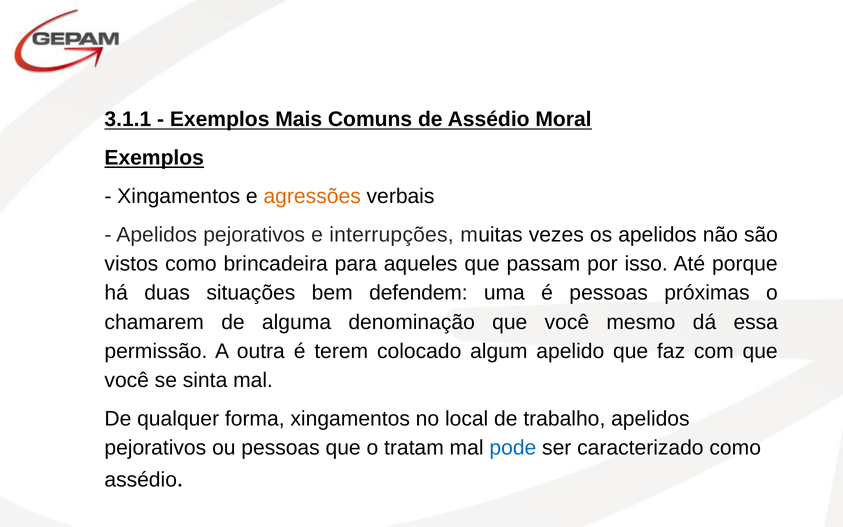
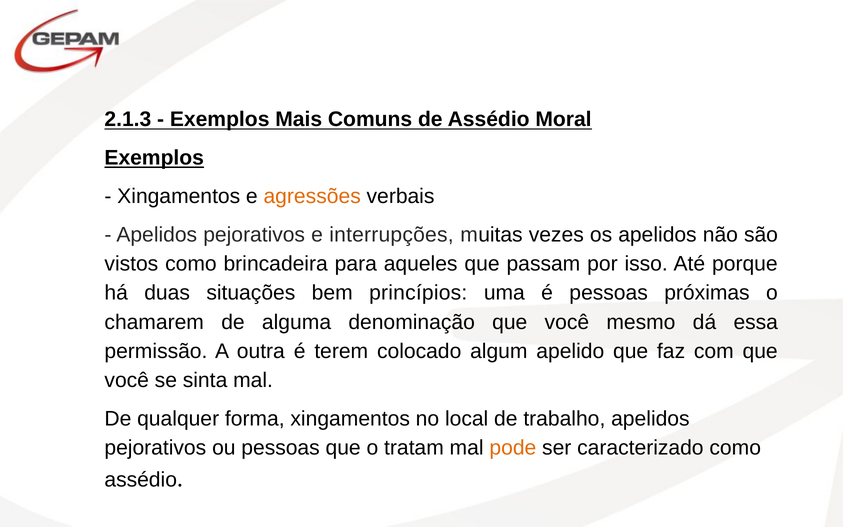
3.1.1: 3.1.1 -> 2.1.3 (128, 119)
defendem: defendem -> princípios (418, 293)
pode colour: blue -> orange (513, 448)
